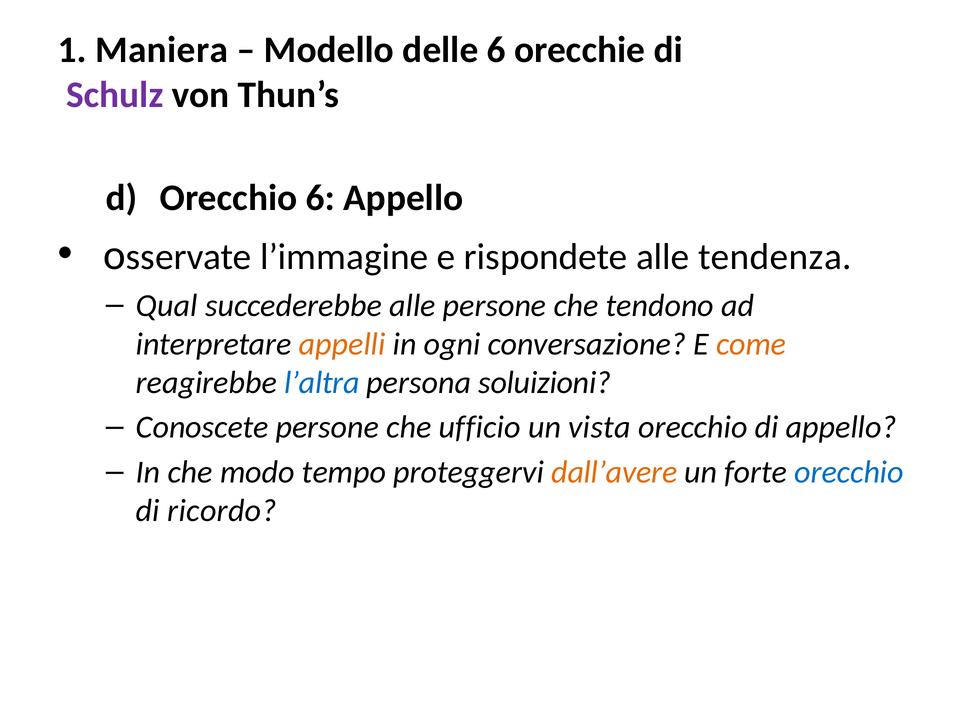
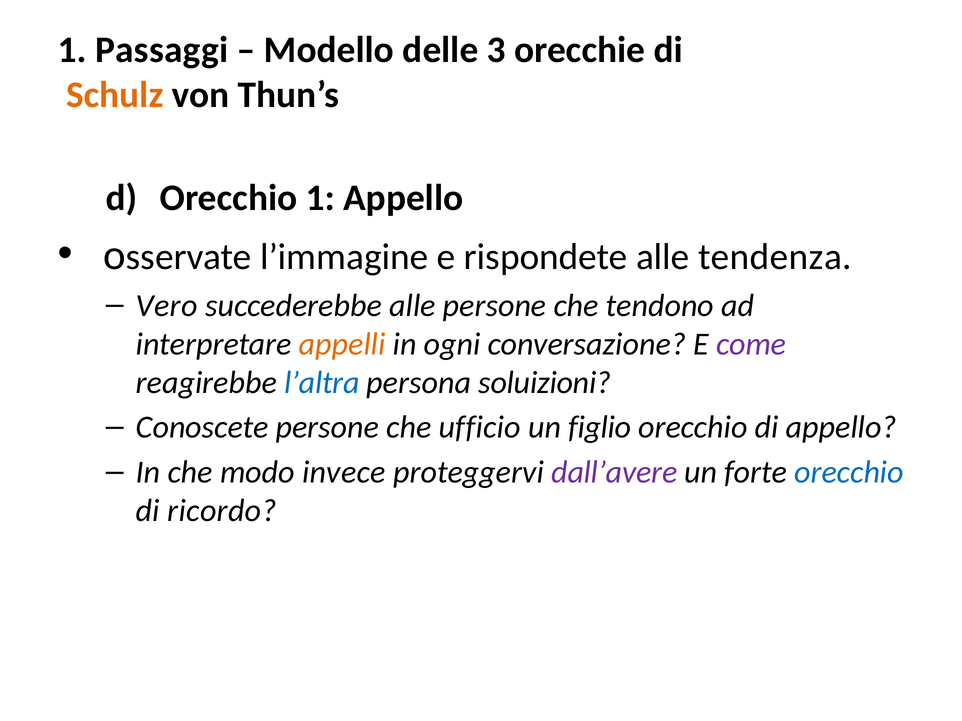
Maniera: Maniera -> Passaggi (162, 50)
delle 6: 6 -> 3 (496, 50)
Schulz colour: purple -> orange (115, 95)
Orecchio 6: 6 -> 1 (320, 198)
Qual: Qual -> Vero (167, 306)
come colour: orange -> purple (751, 344)
vista: vista -> figlio (600, 428)
tempo: tempo -> invece (344, 473)
dall’avere colour: orange -> purple (614, 473)
